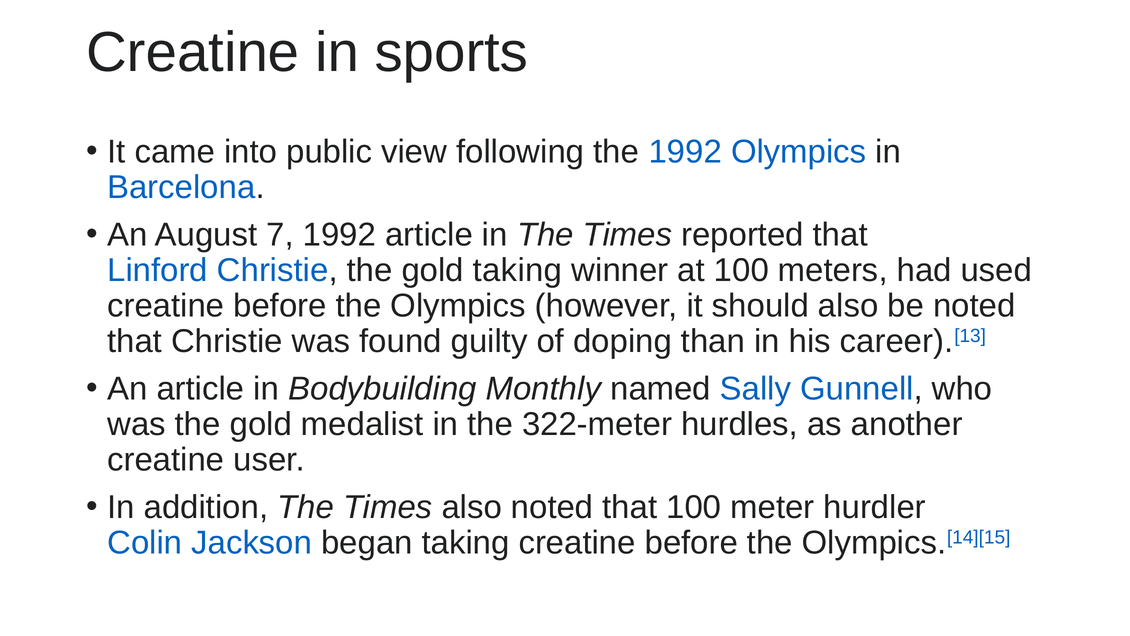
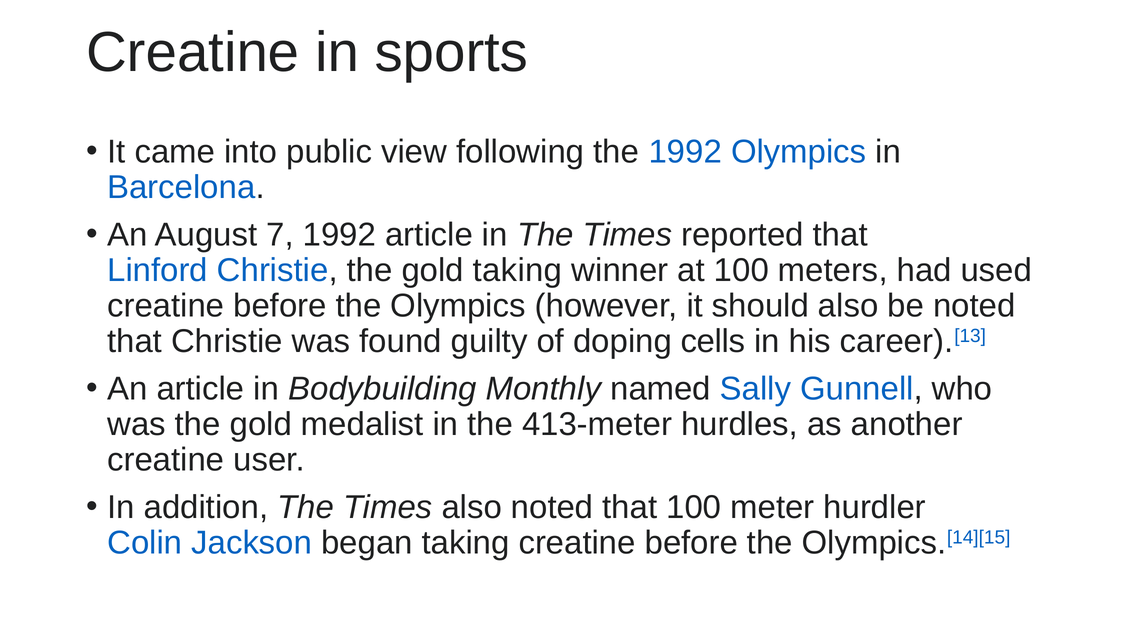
than: than -> cells (713, 341)
322-meter: 322-meter -> 413-meter (597, 424)
